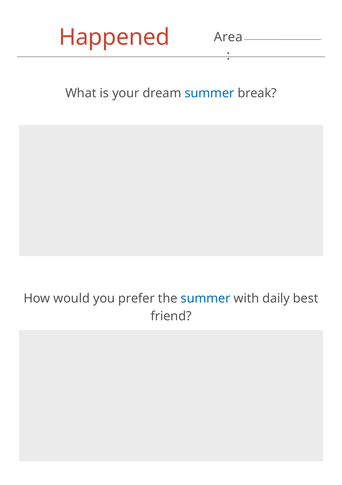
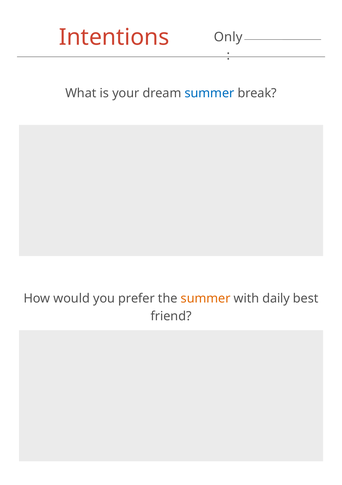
Happened: Happened -> Intentions (114, 37)
Area: Area -> Only (228, 37)
summer colour: blue -> orange (206, 298)
